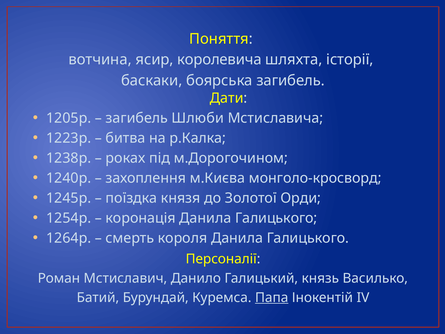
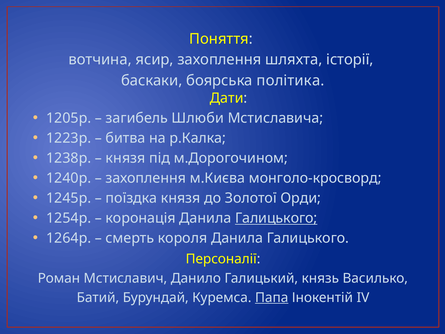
ясир королевича: королевича -> захоплення (219, 60)
боярська загибель: загибель -> політика (291, 80)
роках: роках -> князя (126, 158)
Галицького underline: none -> present (276, 218)
